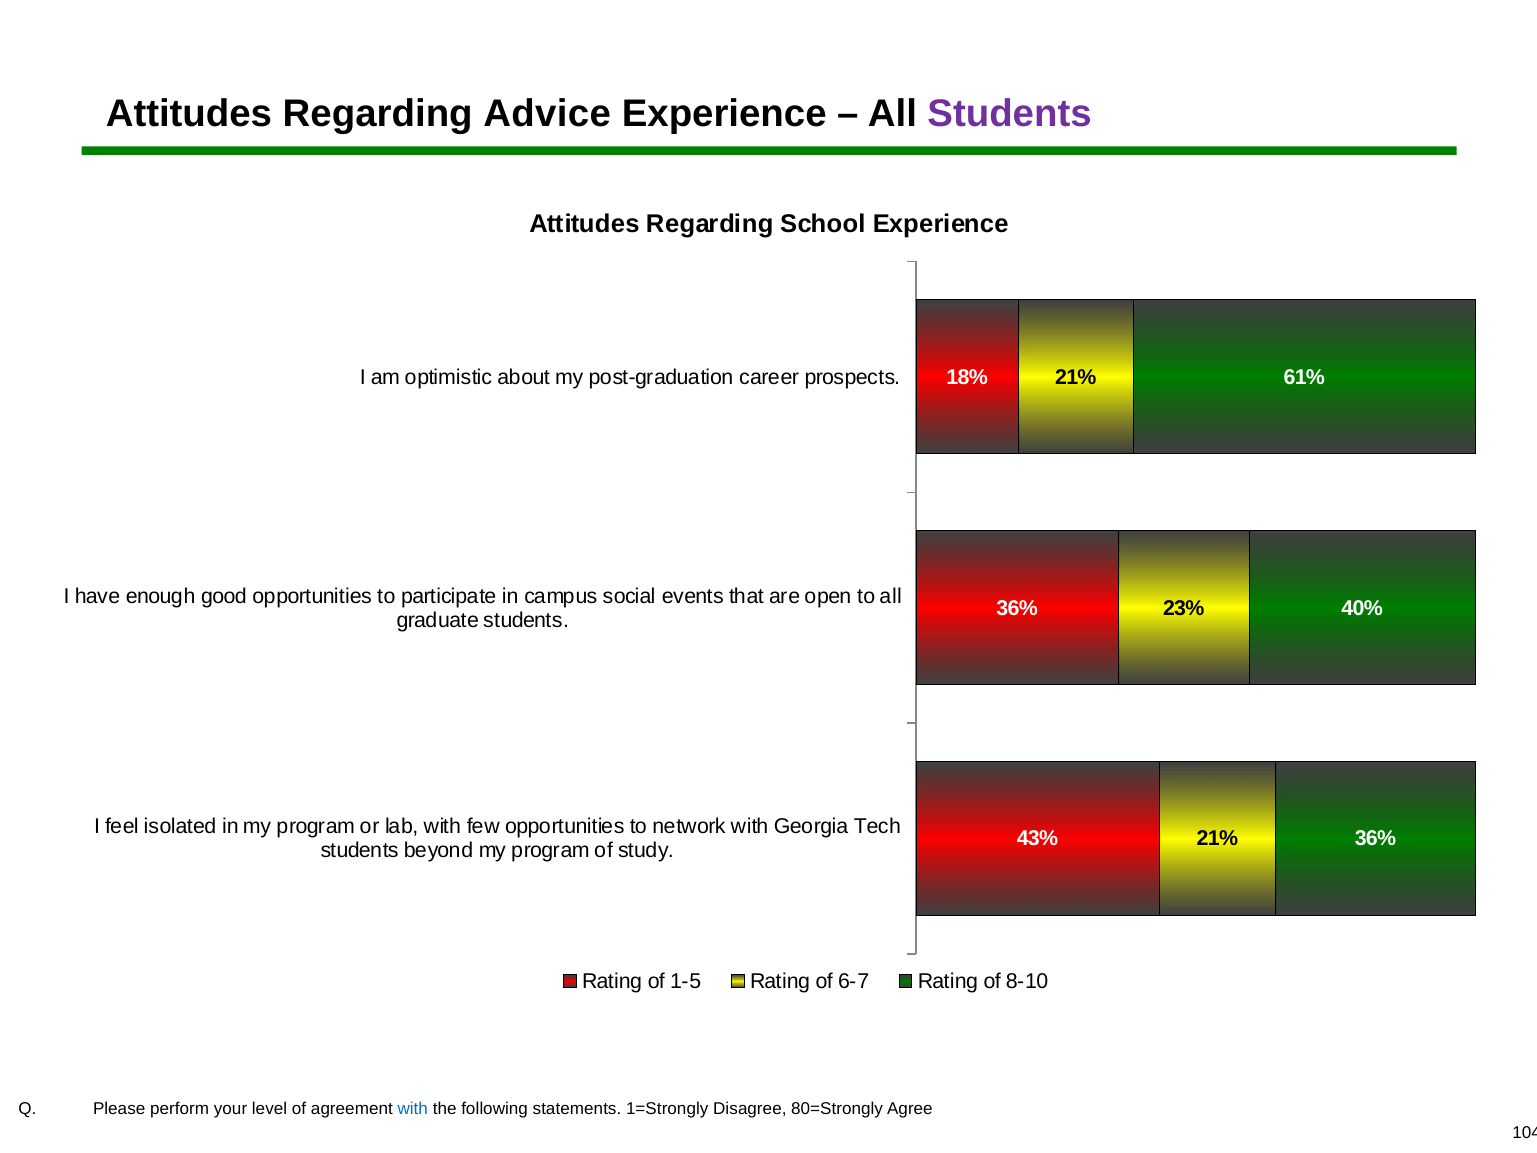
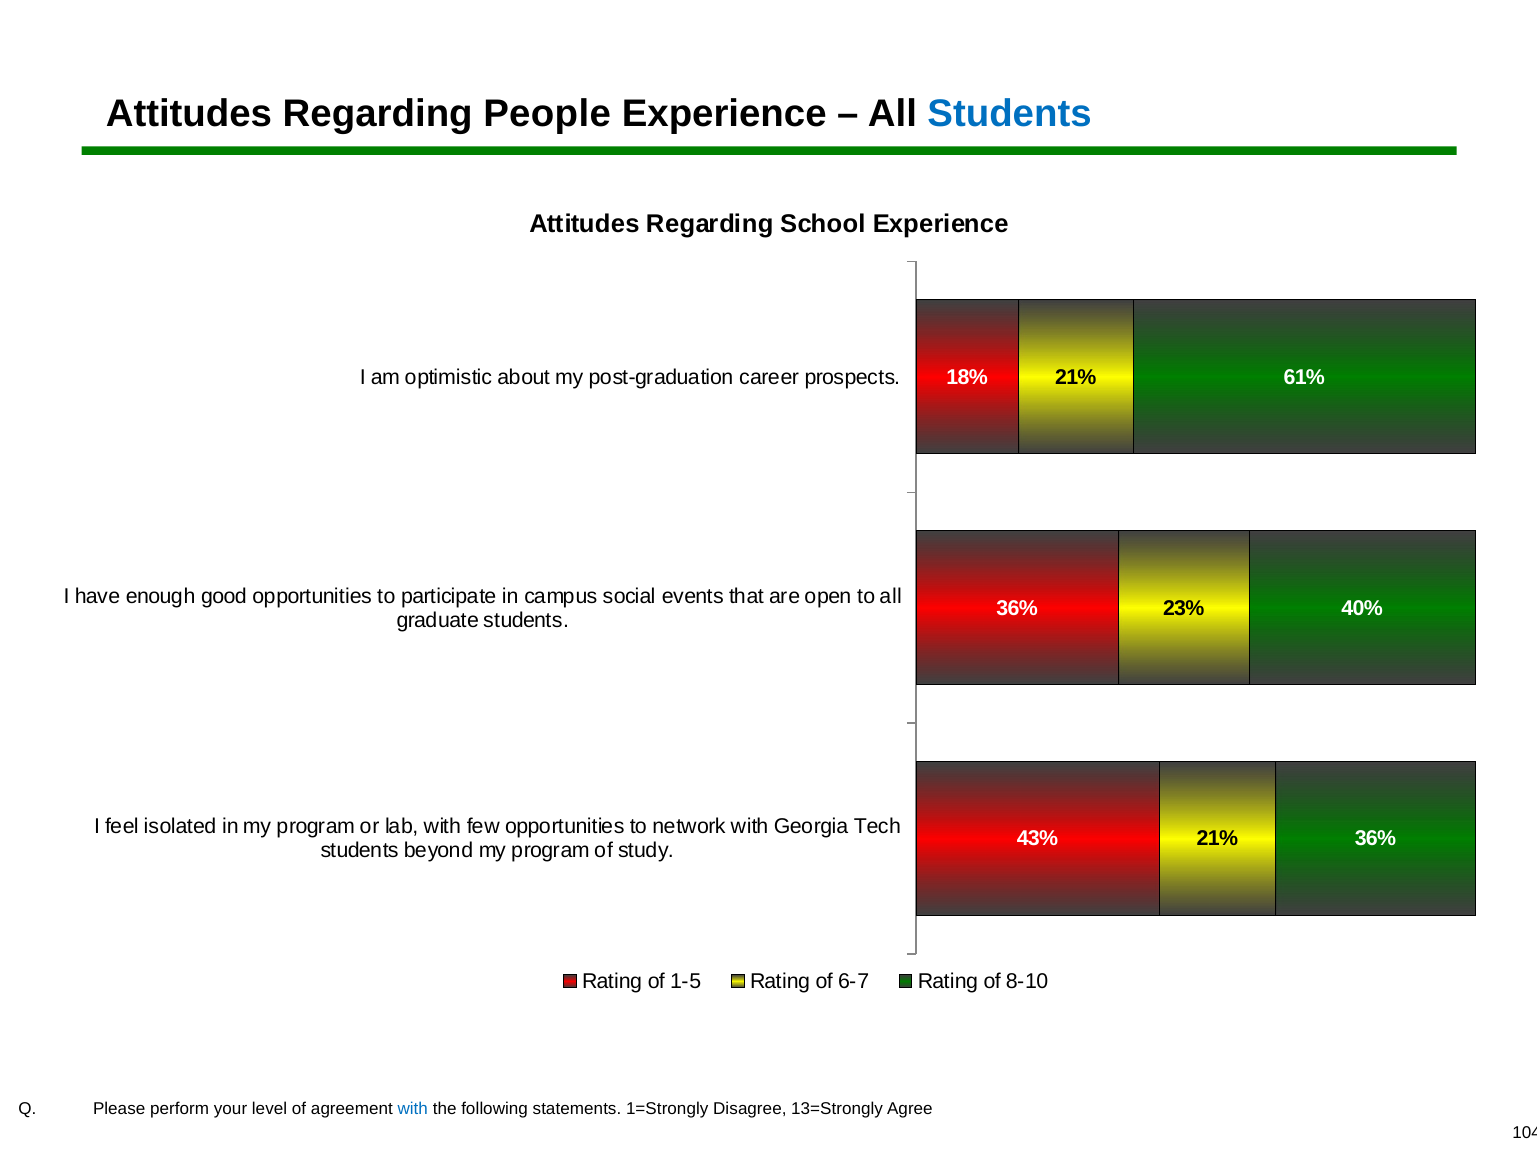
Advice: Advice -> People (547, 114)
Students colour: purple -> blue (1010, 114)
80=Strongly: 80=Strongly -> 13=Strongly (837, 1109)
